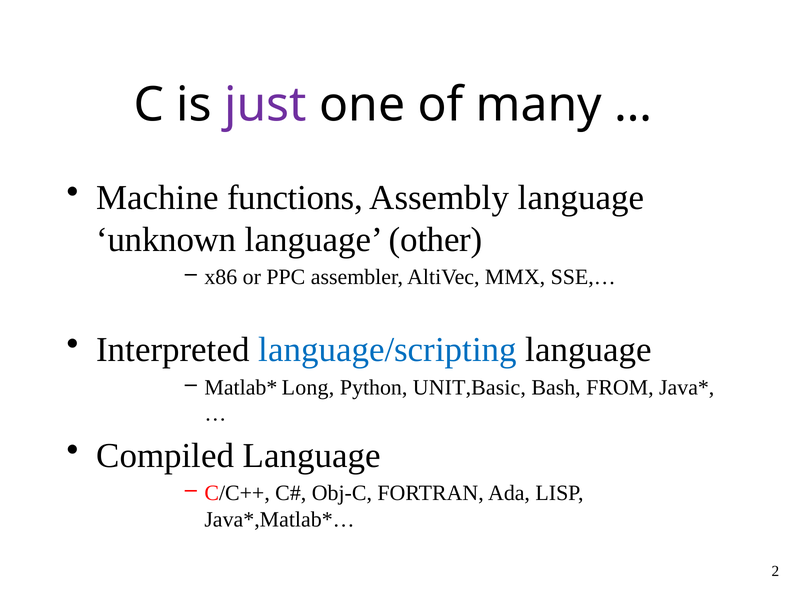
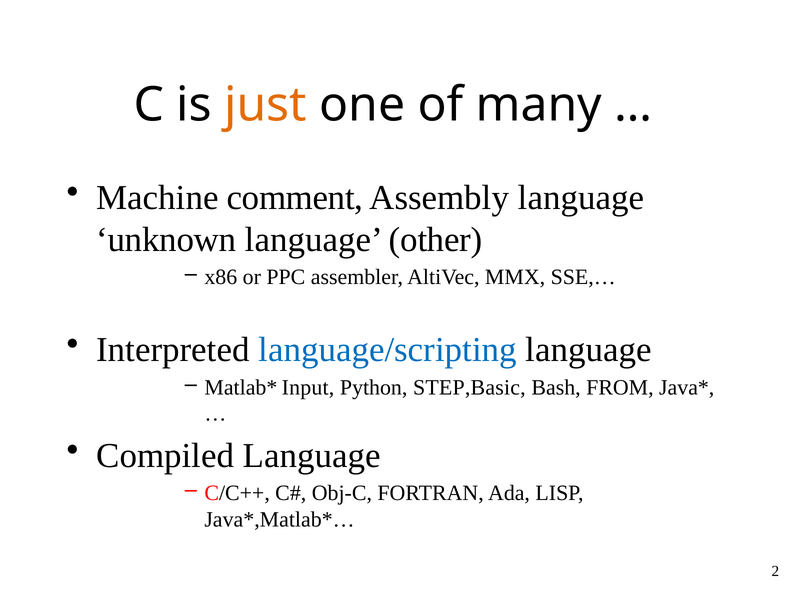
just colour: purple -> orange (266, 105)
functions: functions -> comment (295, 198)
Long: Long -> Input (308, 388)
UNIT,Basic: UNIT,Basic -> STEP,Basic (469, 388)
